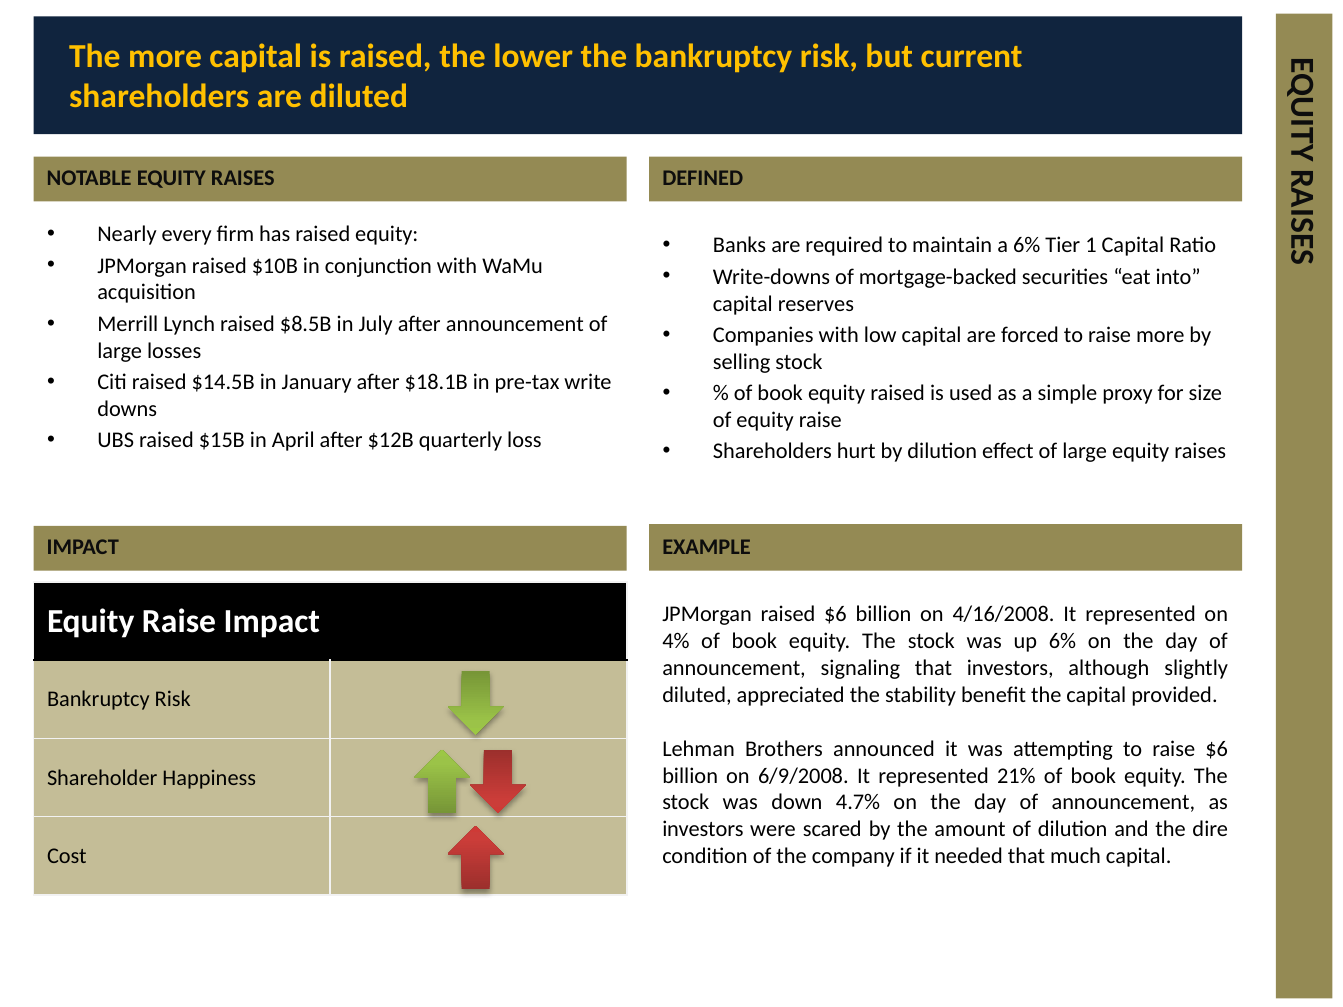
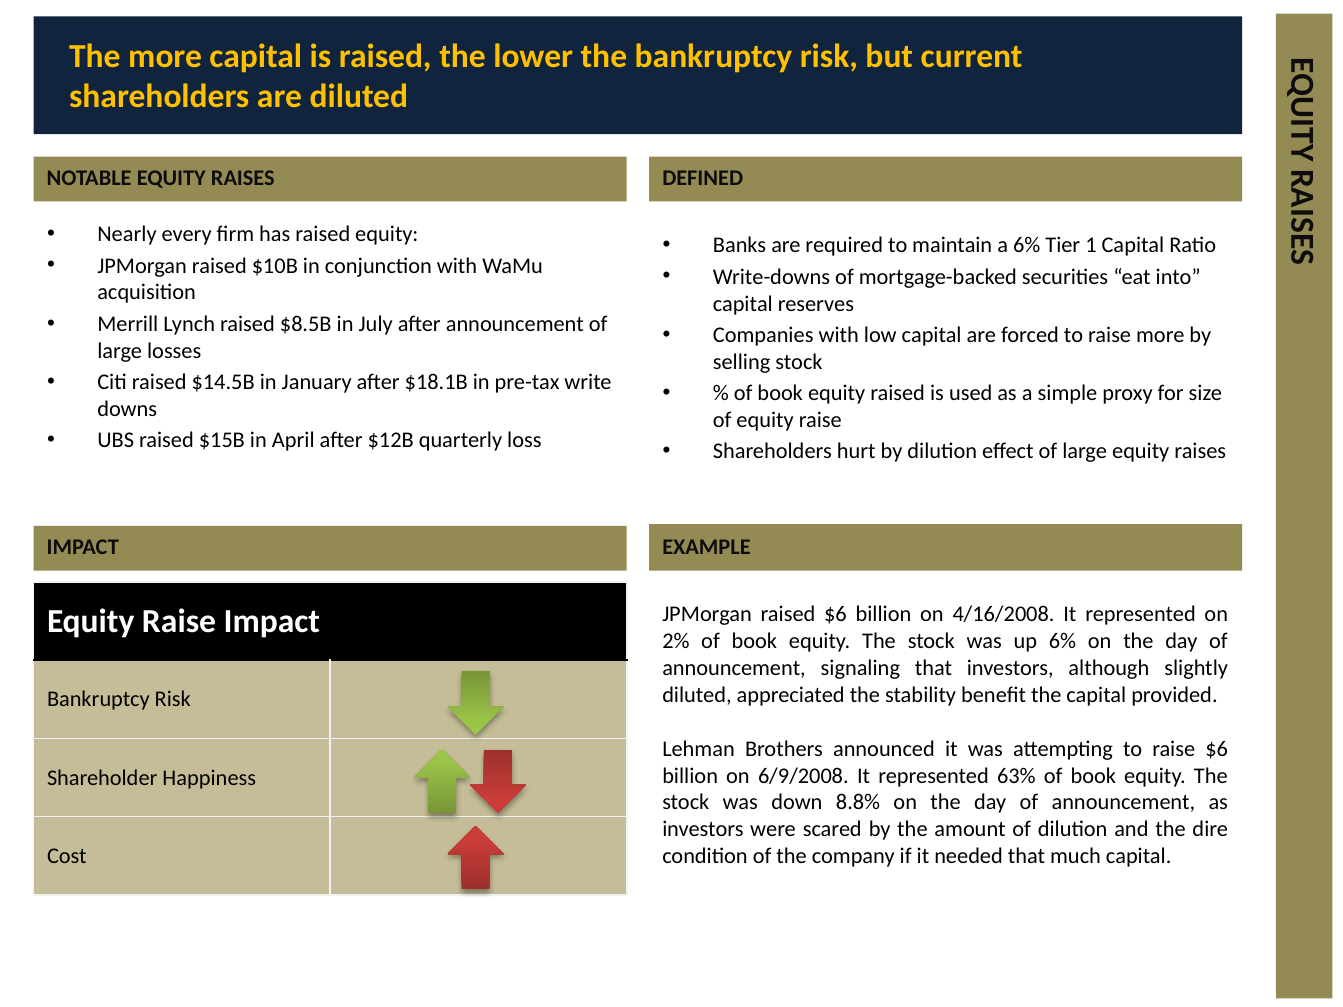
4%: 4% -> 2% (676, 642)
21%: 21% -> 63% (1016, 776)
4.7%: 4.7% -> 8.8% (858, 803)
